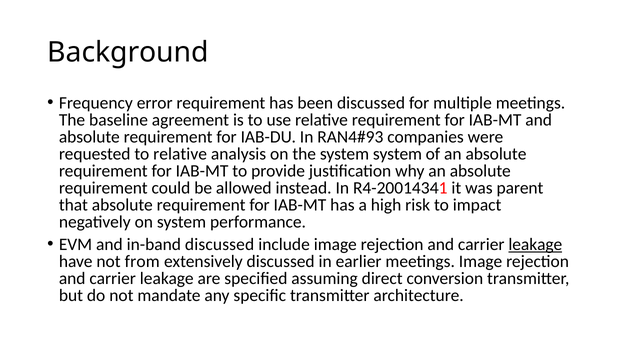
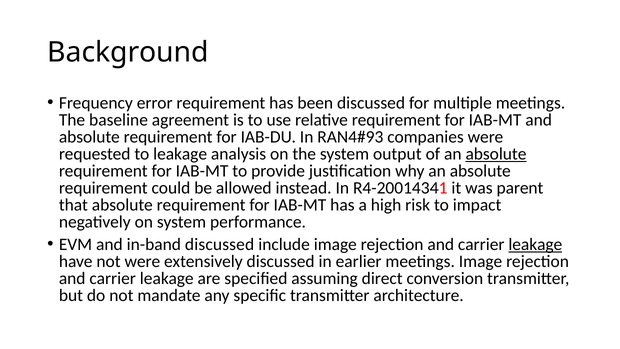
to relative: relative -> leakage (180, 154)
system system: system -> output (397, 154)
absolute underline: none -> present (496, 154)
not from: from -> were (142, 262)
